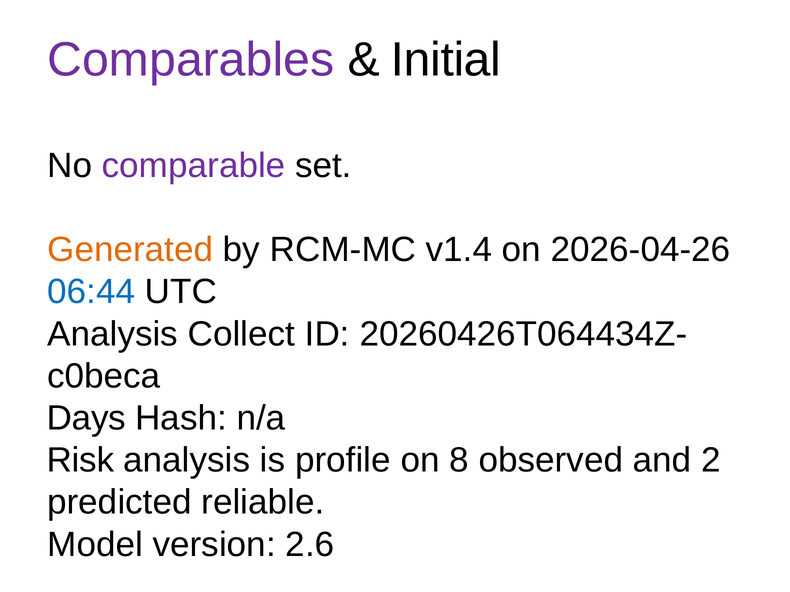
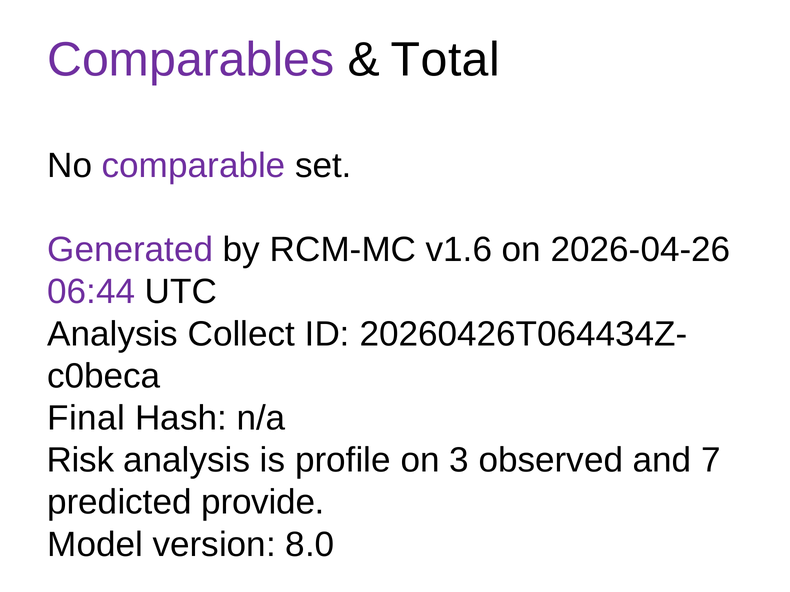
Initial: Initial -> Total (445, 60)
Generated colour: orange -> purple (130, 250)
v1.4: v1.4 -> v1.6 (459, 250)
06:44 colour: blue -> purple (91, 292)
Days: Days -> Final (86, 419)
8: 8 -> 3 (459, 461)
2: 2 -> 7 (711, 461)
reliable: reliable -> provide (263, 503)
2.6: 2.6 -> 8.0 (310, 545)
